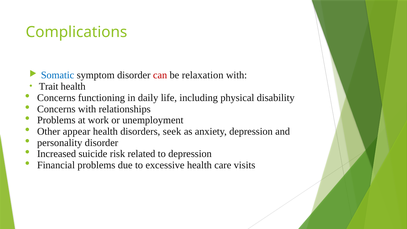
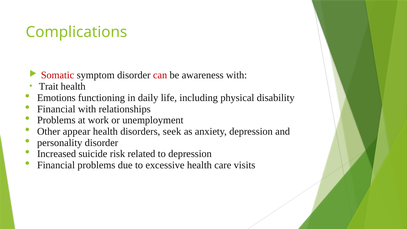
Somatic colour: blue -> red (58, 75)
relaxation: relaxation -> awareness (203, 75)
Concerns: Concerns -> Emotions (56, 98)
Concerns: Concerns -> Financial (56, 109)
